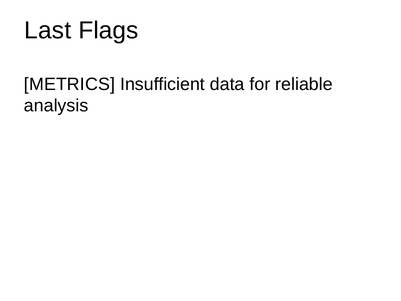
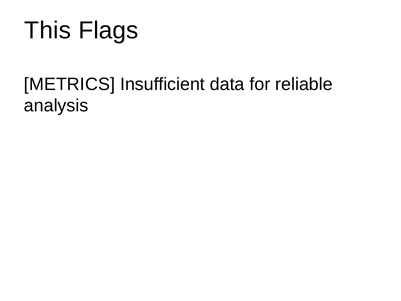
Last: Last -> This (48, 30)
